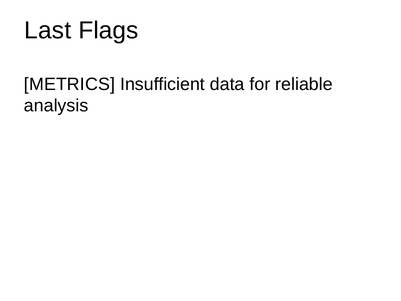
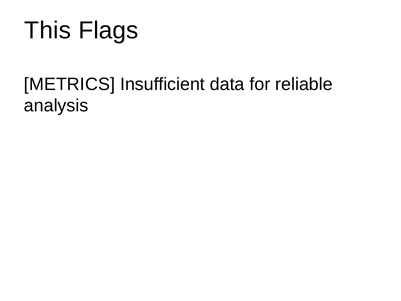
Last: Last -> This (48, 30)
